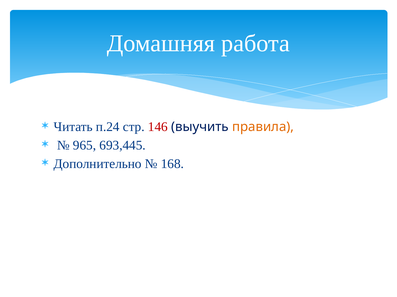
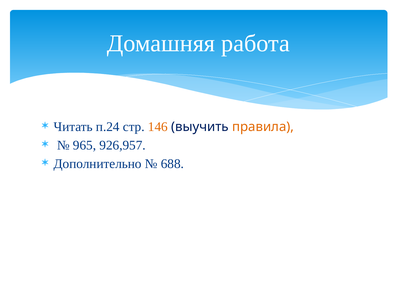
146 colour: red -> orange (158, 127)
693,445: 693,445 -> 926,957 (123, 146)
168: 168 -> 688 (172, 164)
